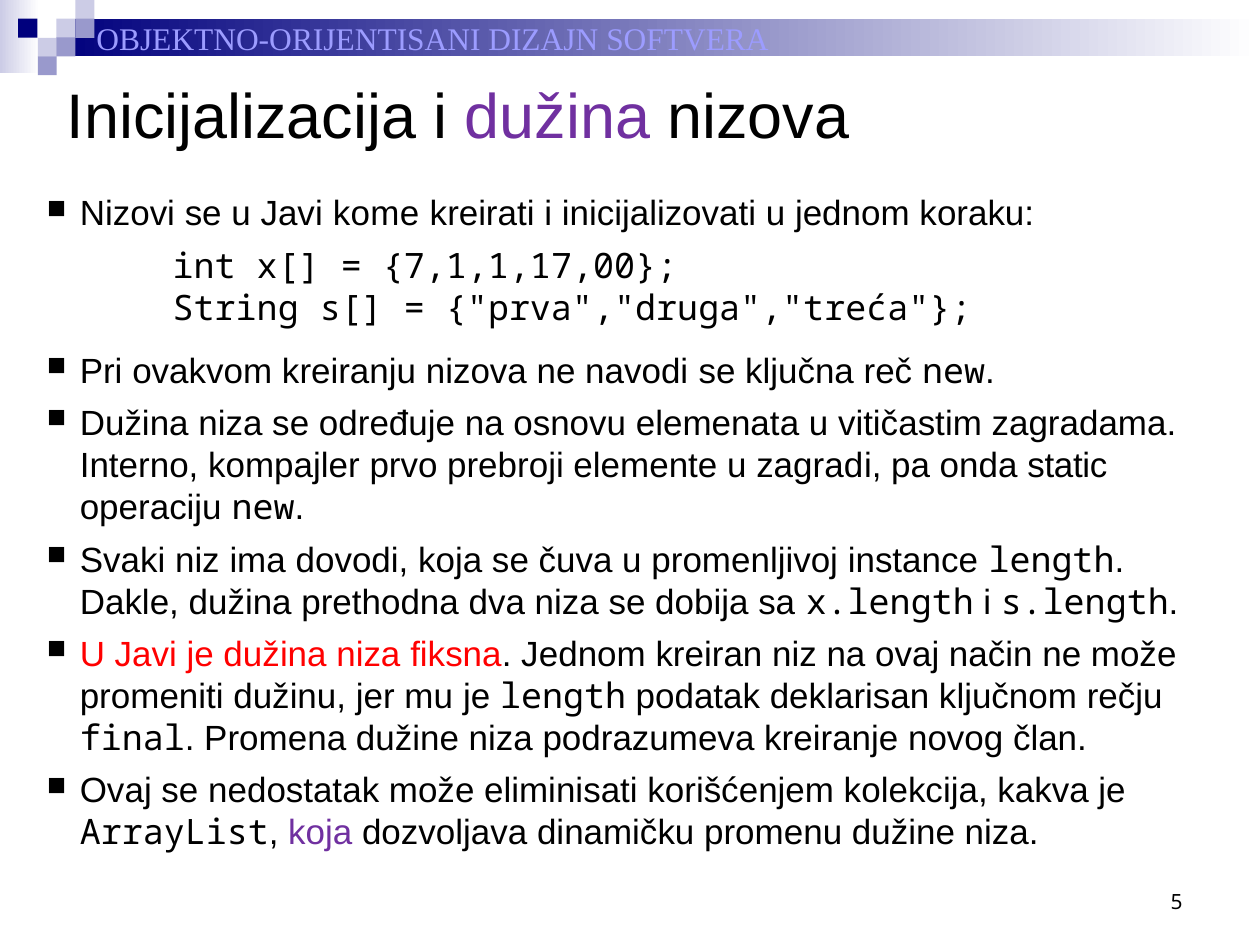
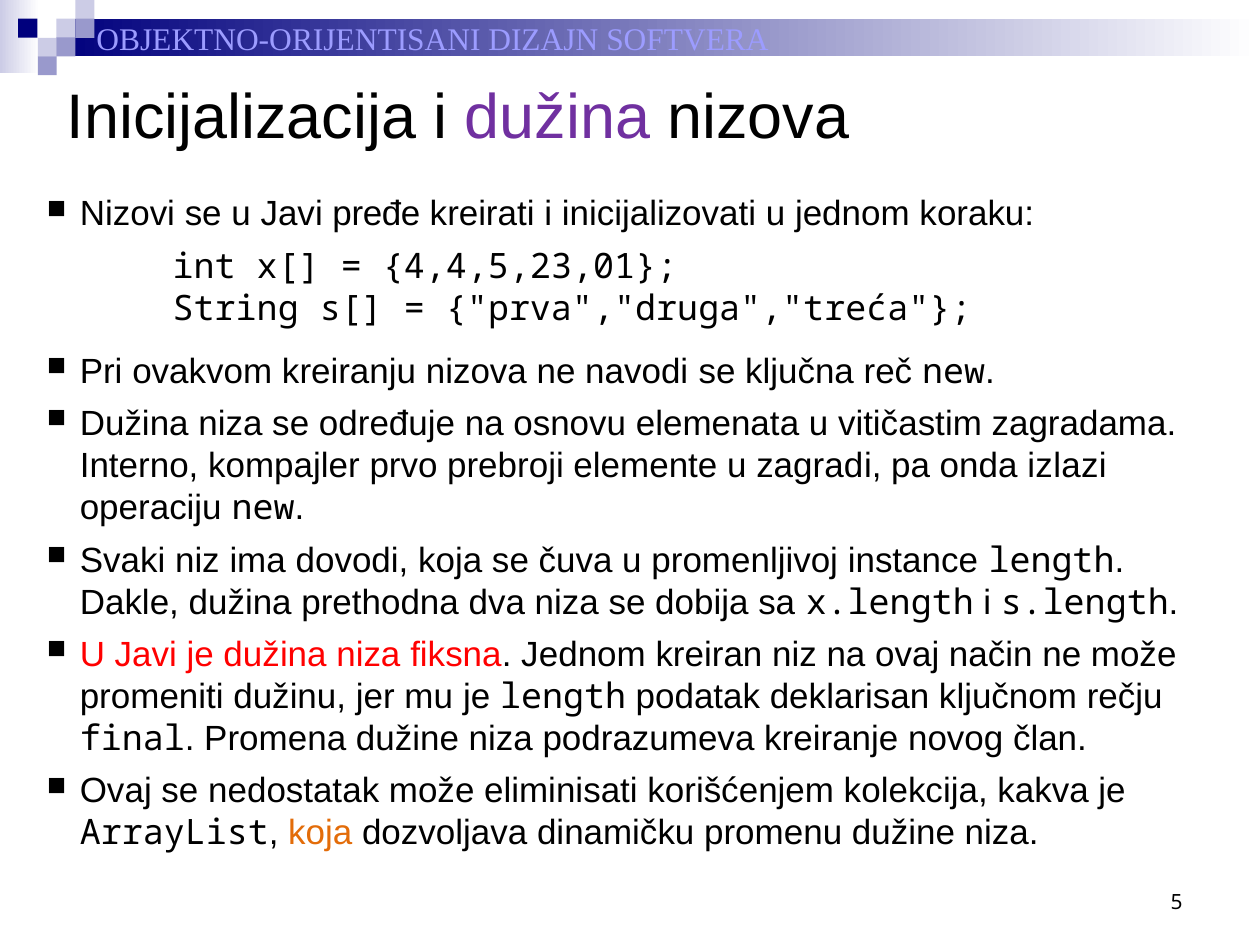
kome: kome -> pređe (376, 214)
7,1,1,17,00: 7,1,1,17,00 -> 4,4,5,23,01 (530, 267)
static: static -> izlazi (1067, 466)
koja colour: purple -> orange (320, 833)
